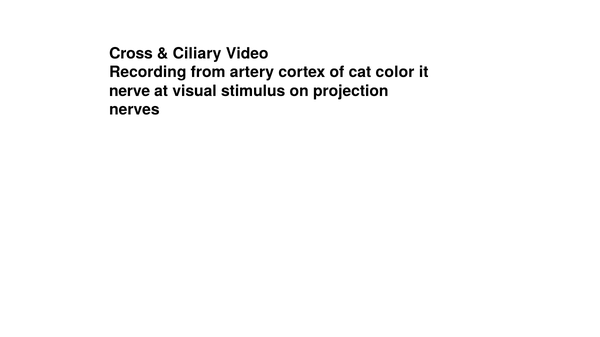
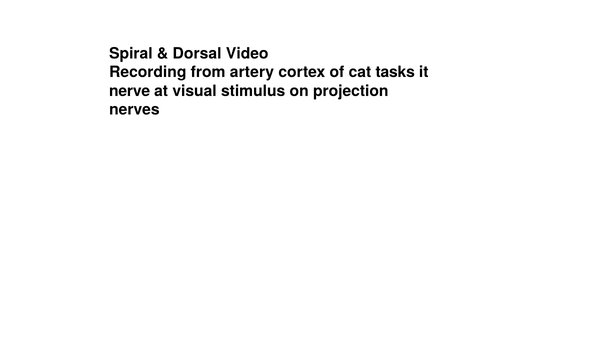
Cross: Cross -> Spiral (131, 54)
Ciliary: Ciliary -> Dorsal (197, 54)
color: color -> tasks (395, 72)
